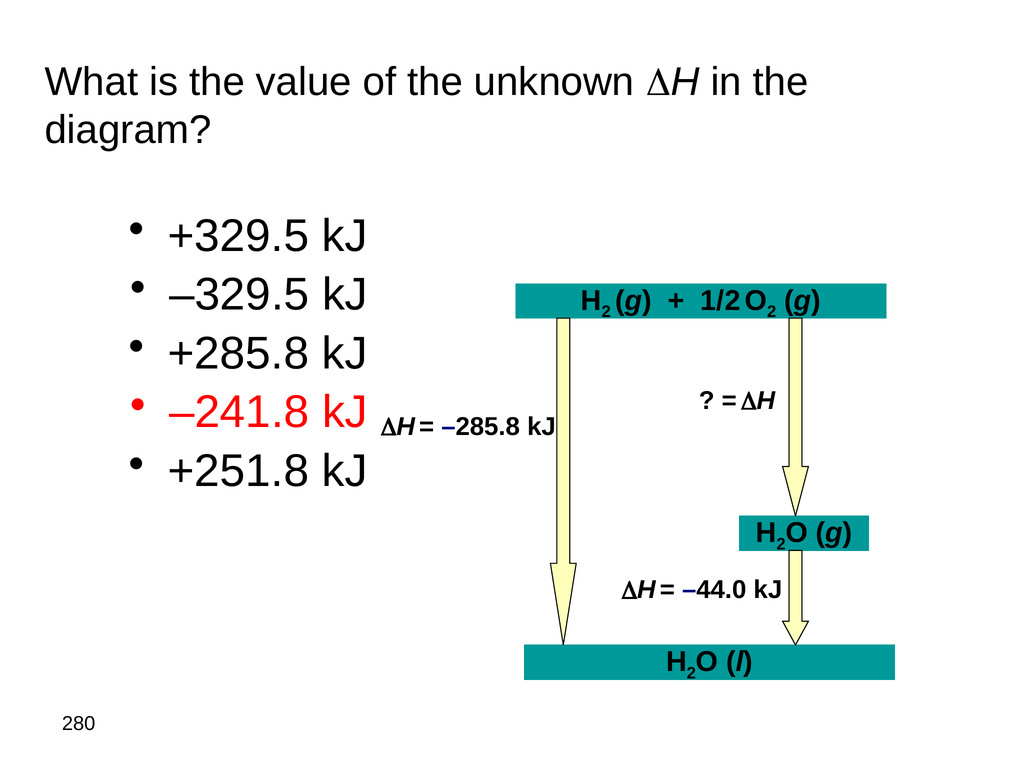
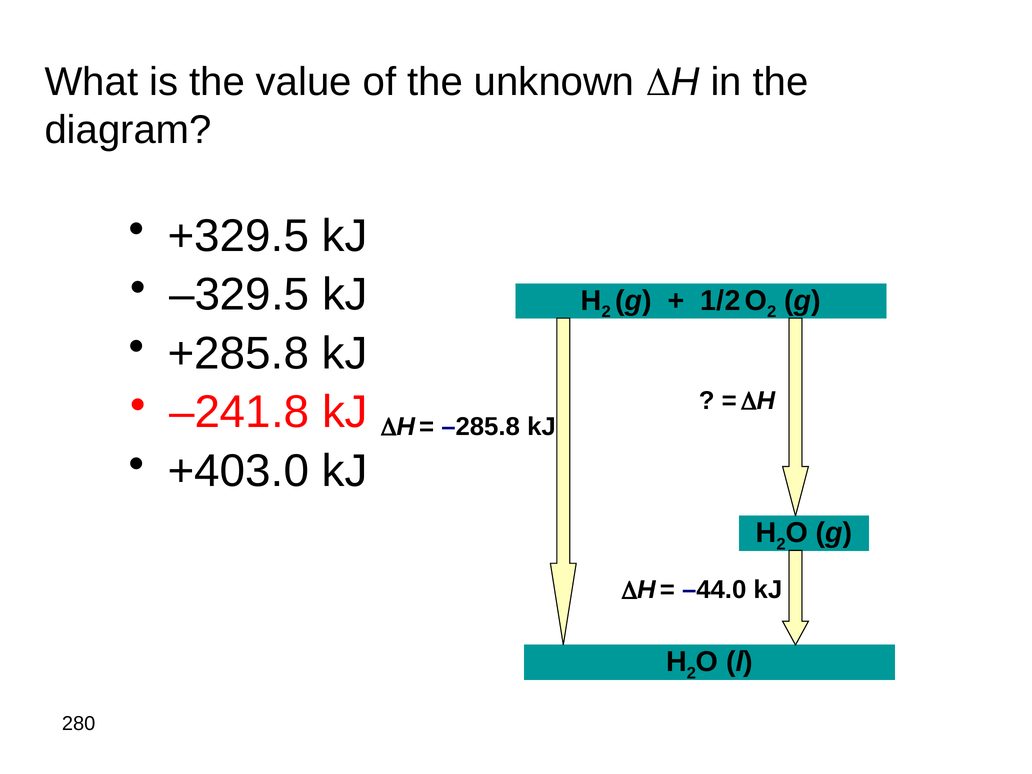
+251.8: +251.8 -> +403.0 (238, 471)
